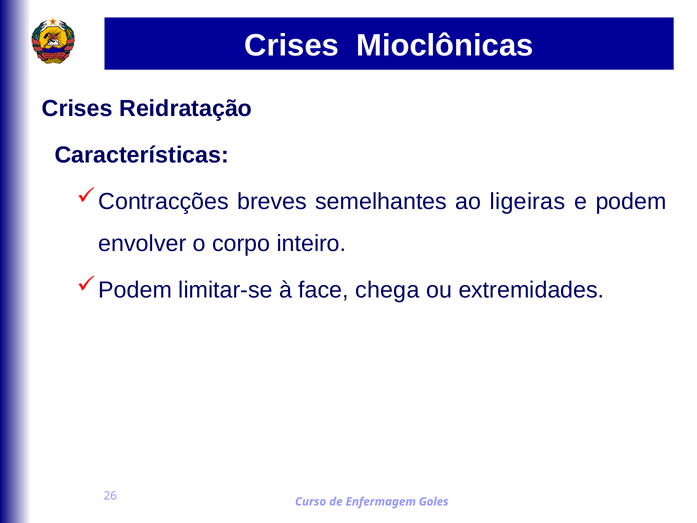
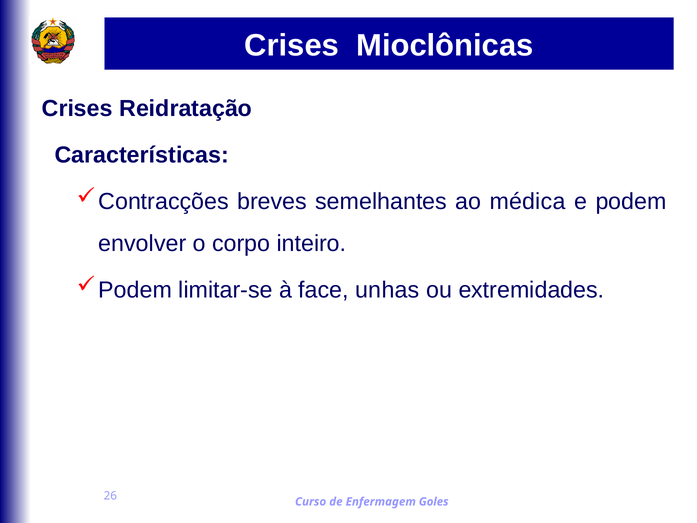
ligeiras: ligeiras -> médica (528, 201)
chega: chega -> unhas (387, 290)
